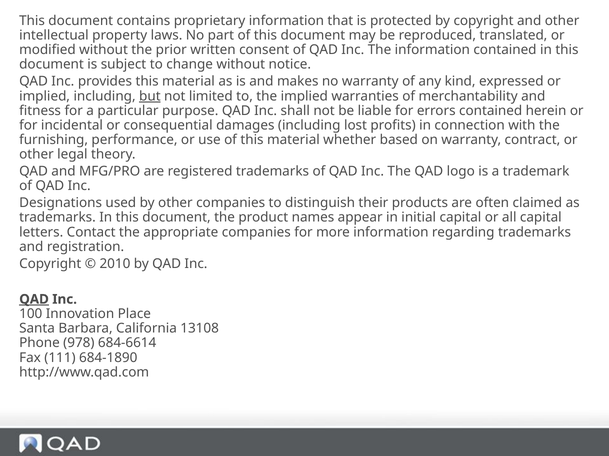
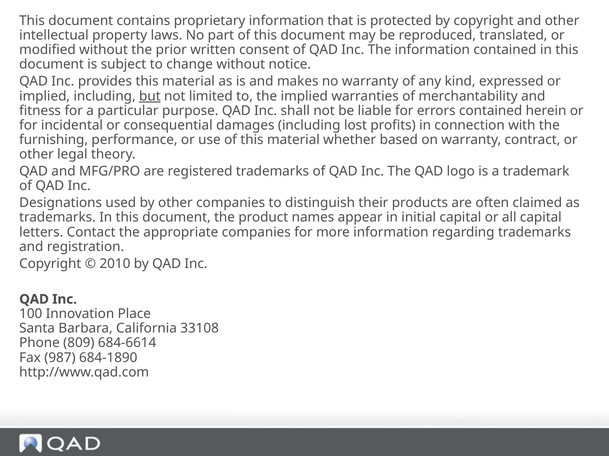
QAD underline: present -> none (34, 300)
13108: 13108 -> 33108 (200, 329)
978: 978 -> 809 (79, 344)
111: 111 -> 987 (60, 358)
